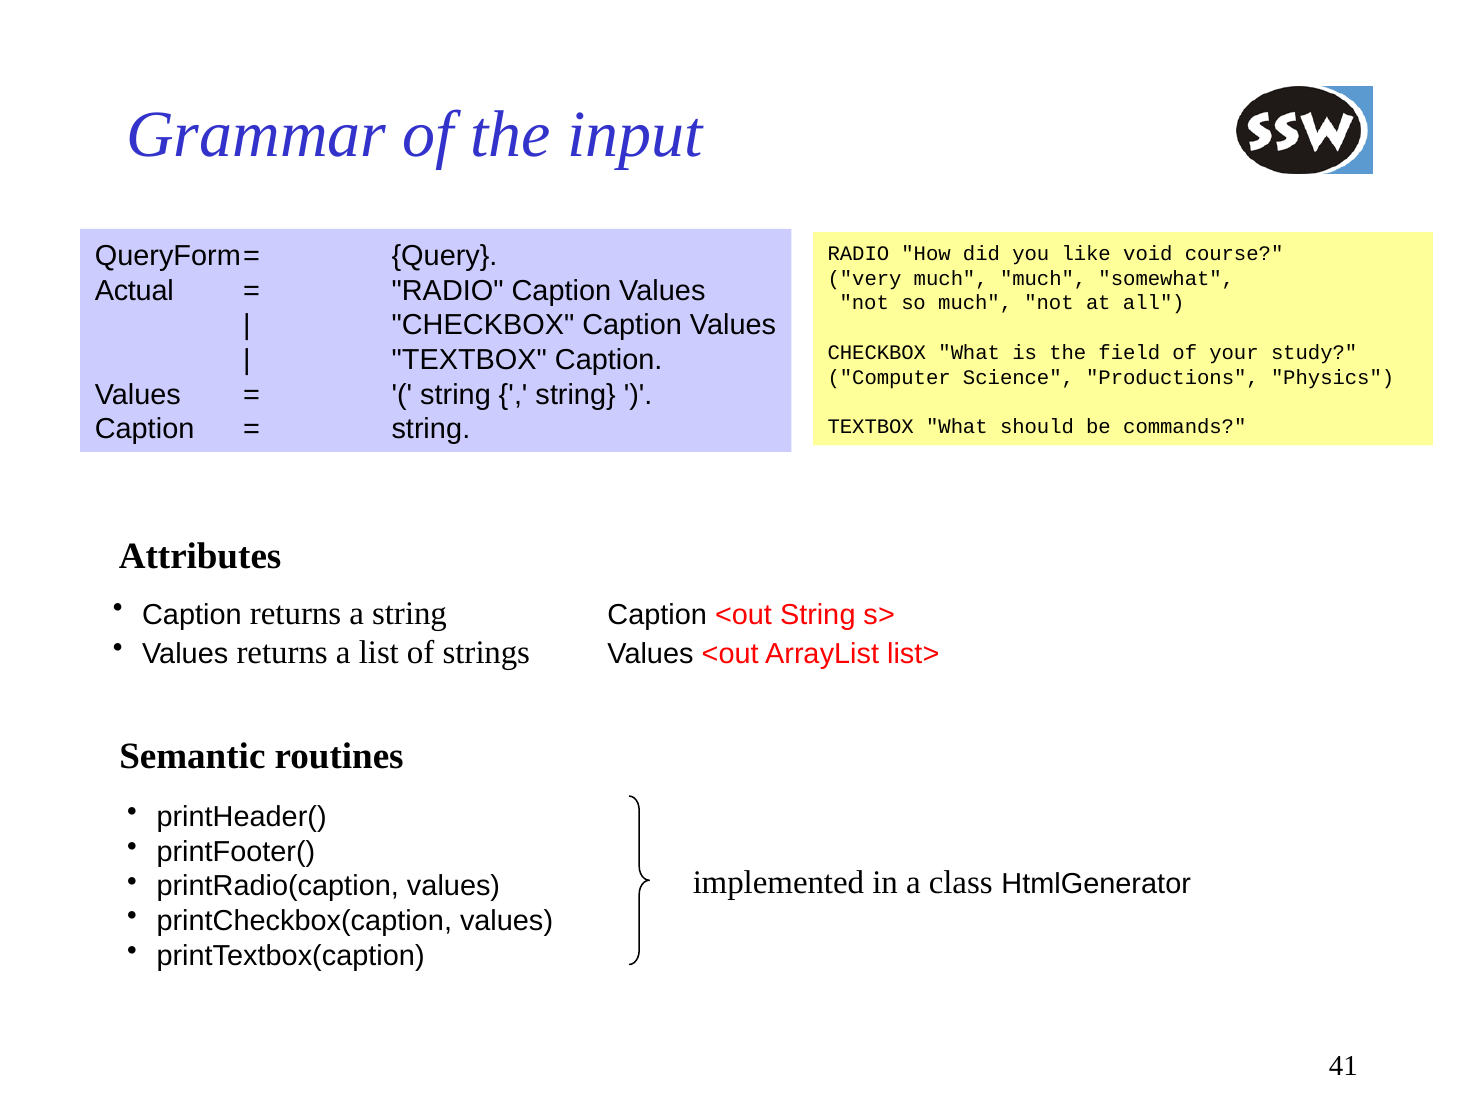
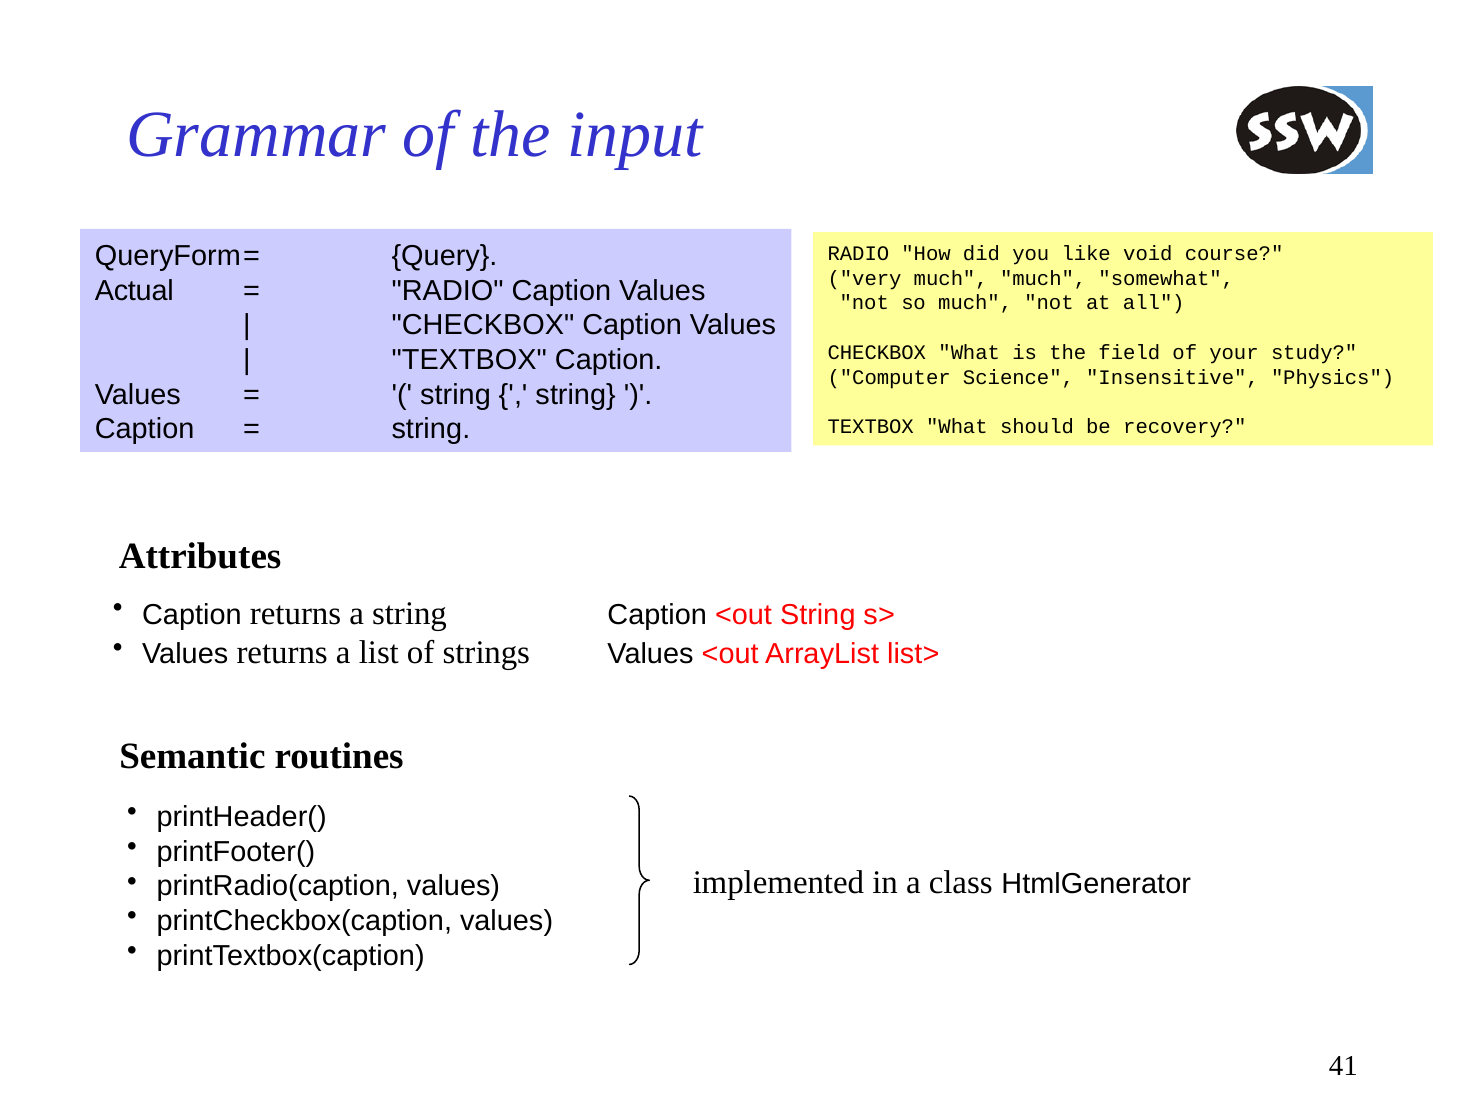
Productions: Productions -> Insensitive (1172, 377)
commands: commands -> recovery (1185, 427)
